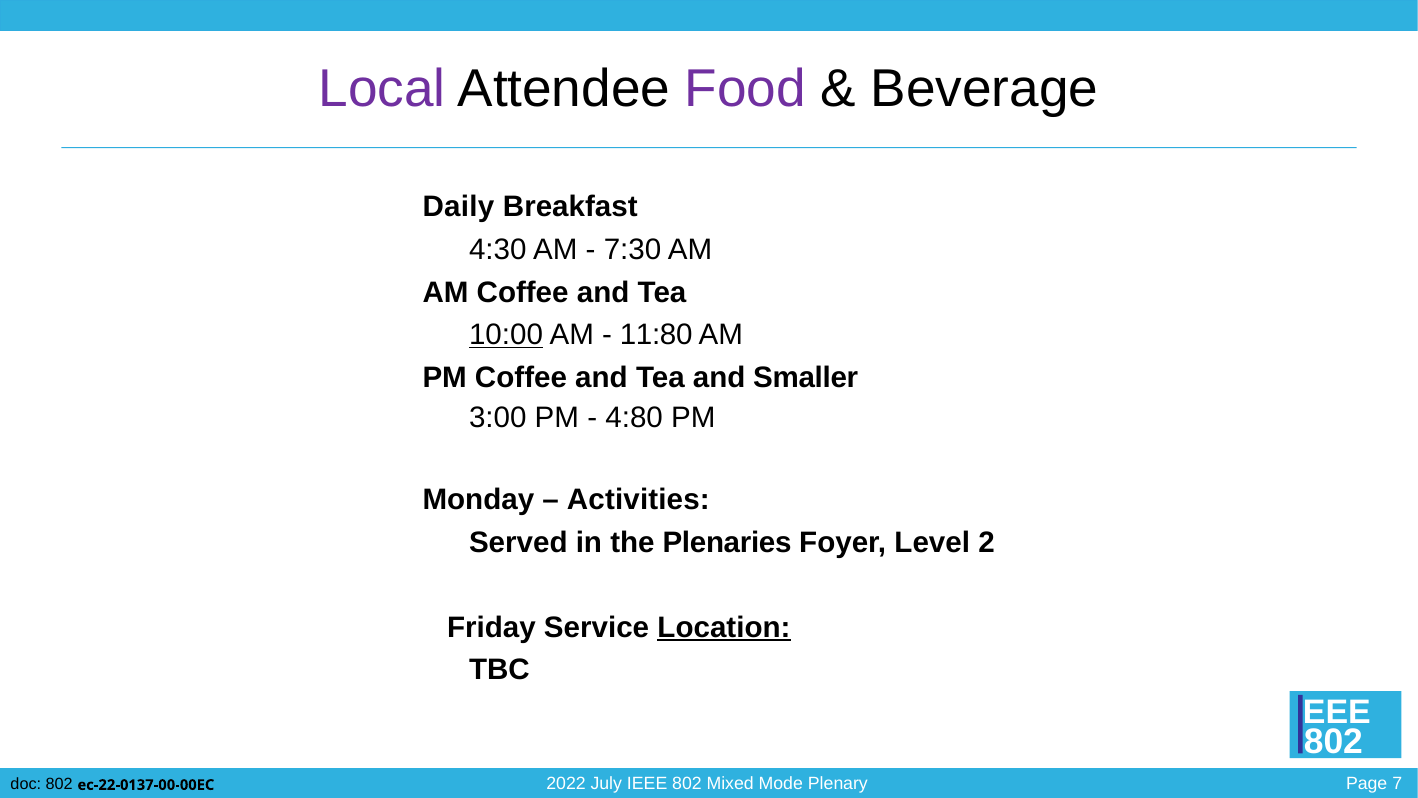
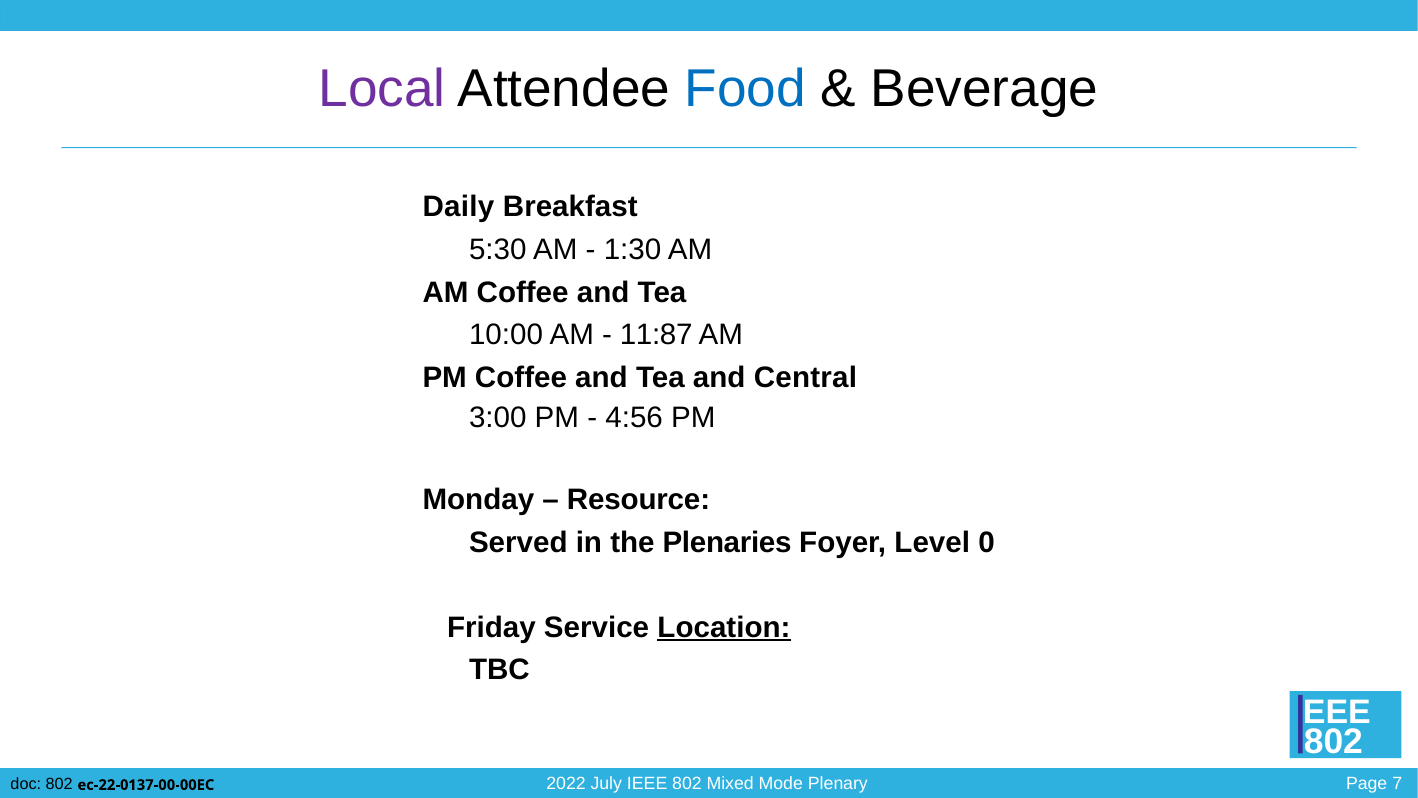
Food colour: purple -> blue (745, 89)
4:30: 4:30 -> 5:30 (498, 250)
7:30: 7:30 -> 1:30 (633, 250)
10:00 underline: present -> none (506, 335)
11:80: 11:80 -> 11:87 (656, 335)
Smaller: Smaller -> Central (805, 377)
4:80: 4:80 -> 4:56 (634, 418)
Activities: Activities -> Resource (639, 500)
2: 2 -> 0 (987, 542)
